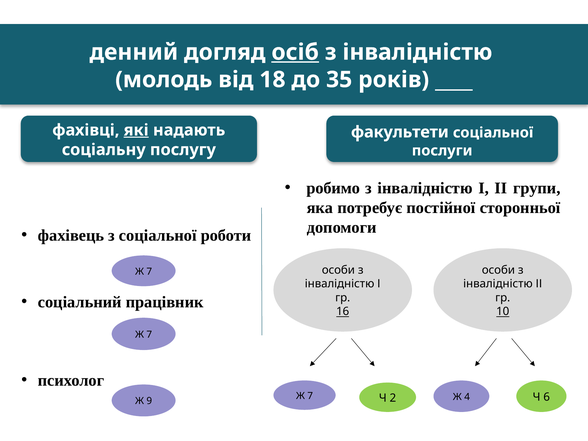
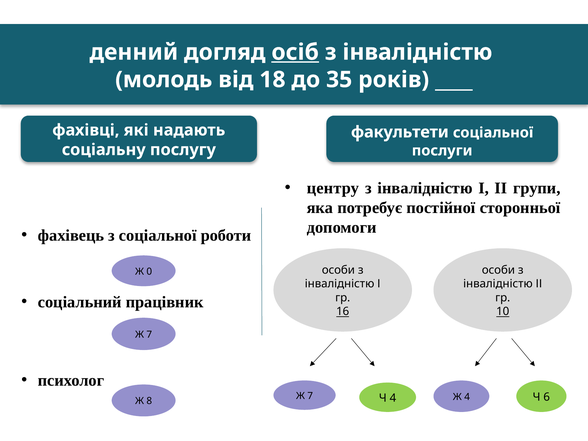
які underline: present -> none (136, 130)
робимо: робимо -> центру (333, 188)
7: 7 -> 0 (149, 271)
Ч 2: 2 -> 4 (393, 398)
9: 9 -> 8 (149, 401)
